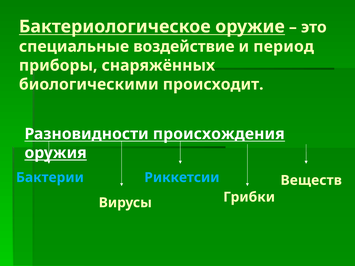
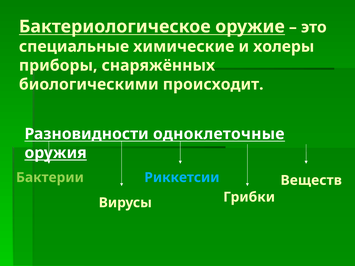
воздействие: воздействие -> химические (184, 47)
период: период -> холеры (284, 47)
происхождения: происхождения -> одноклеточные (219, 134)
Бактерии colour: light blue -> light green (50, 178)
